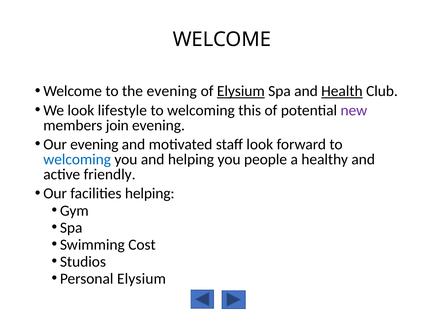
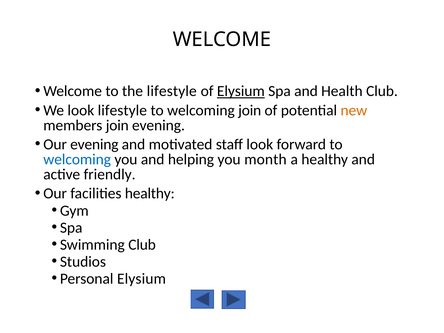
the evening: evening -> lifestyle (172, 91)
Health underline: present -> none (342, 91)
welcoming this: this -> join (250, 110)
new colour: purple -> orange (354, 110)
people: people -> month (265, 159)
facilities helping: helping -> healthy (150, 194)
Swimming Cost: Cost -> Club (142, 245)
